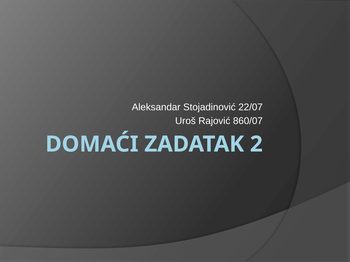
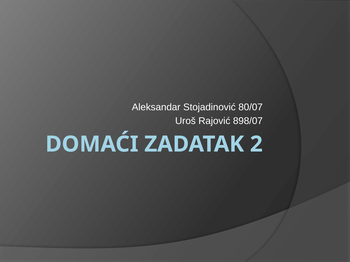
22/07: 22/07 -> 80/07 (251, 107)
860/07: 860/07 -> 898/07 (248, 121)
